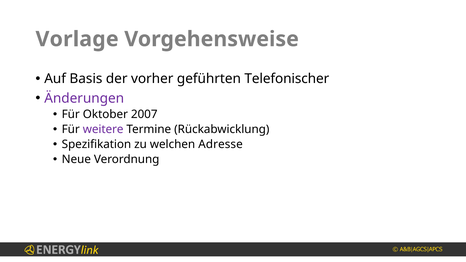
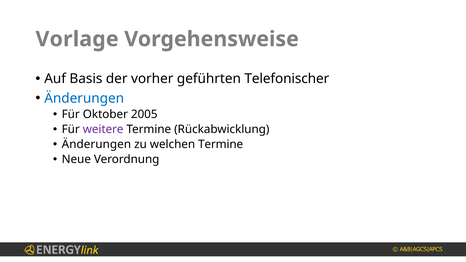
Änderungen colour: purple -> blue (84, 98)
2007: 2007 -> 2005 (144, 114)
Spezifikation: Spezifikation -> Änderungen (96, 144)
welchen Adresse: Adresse -> Termine (221, 144)
